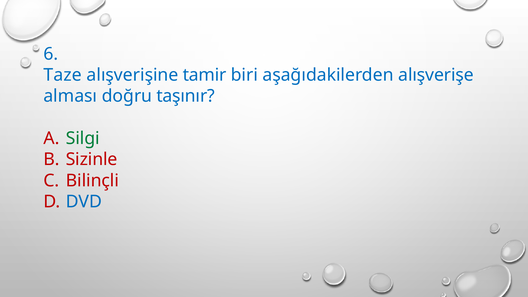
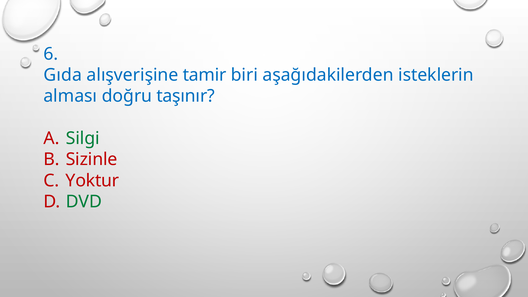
Taze: Taze -> Gıda (63, 75)
alışverişe: alışverişe -> isteklerin (436, 75)
Bilinçli: Bilinçli -> Yoktur (92, 181)
DVD colour: blue -> green (84, 202)
